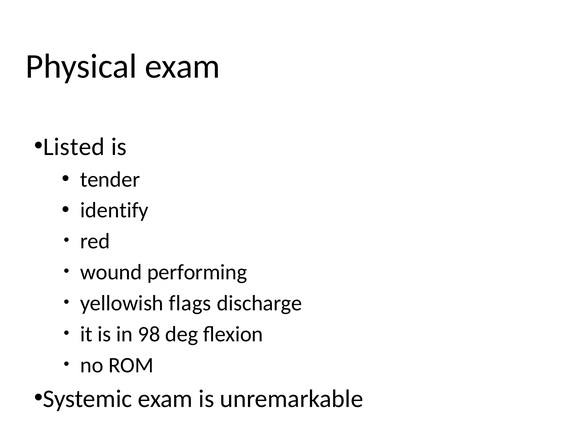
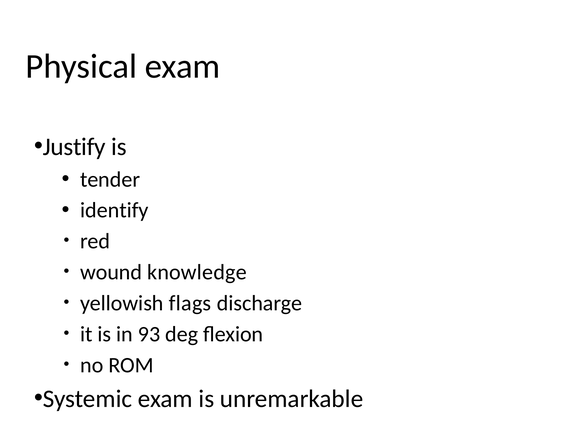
Listed: Listed -> Justify (74, 147)
performing: performing -> knowledge (197, 272)
98: 98 -> 93 (149, 334)
